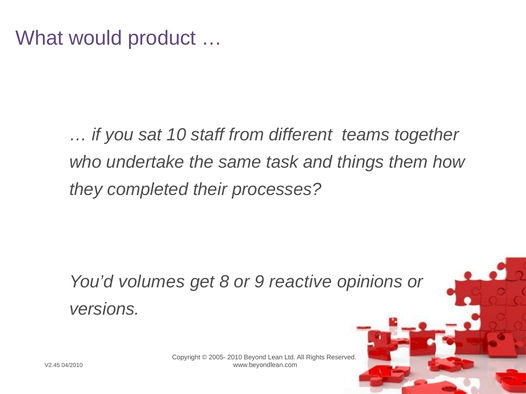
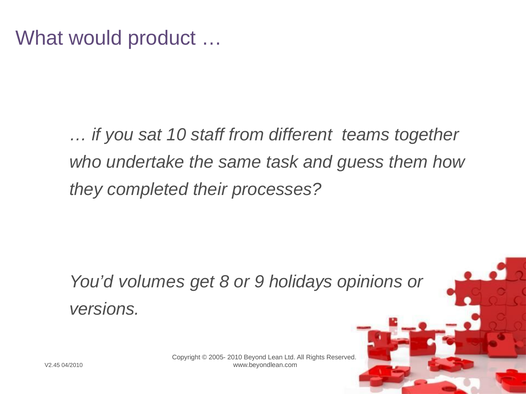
things: things -> guess (361, 162)
reactive: reactive -> holidays (301, 282)
